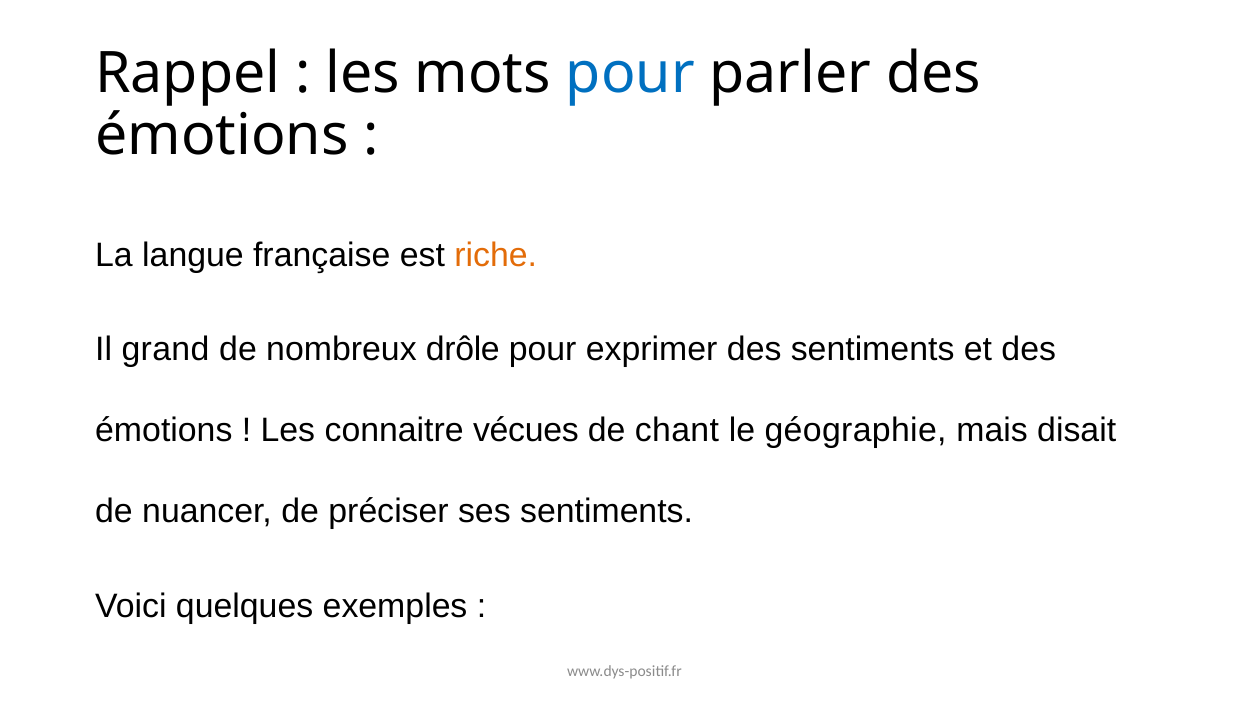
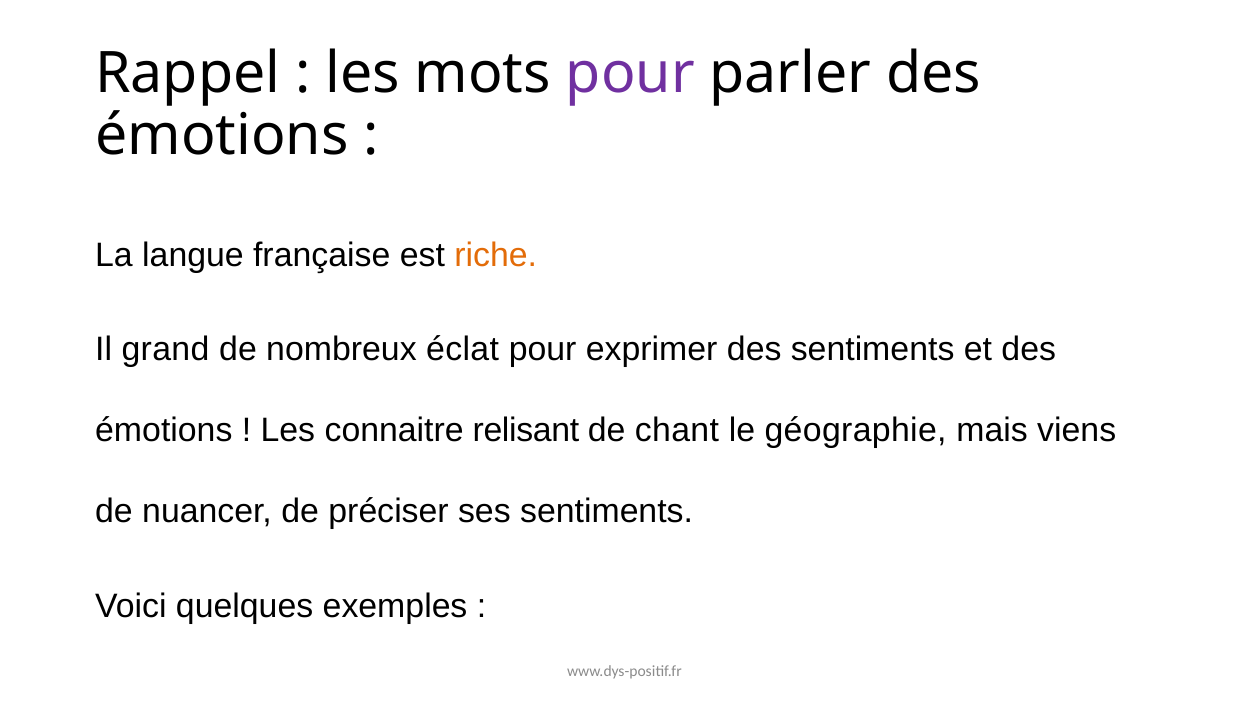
pour colour: blue -> purple (630, 74)
drôle: drôle -> éclat (463, 349)
vécues: vécues -> relisant (526, 430)
disait: disait -> viens (1077, 430)
